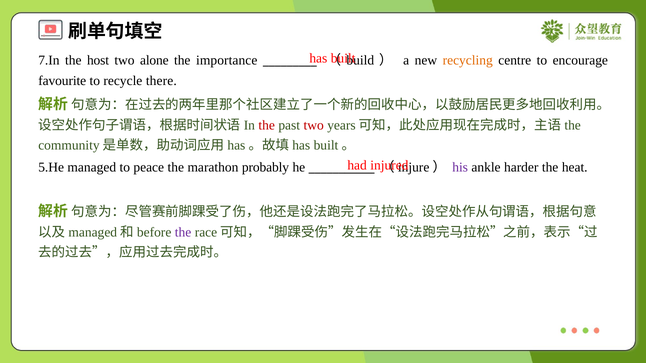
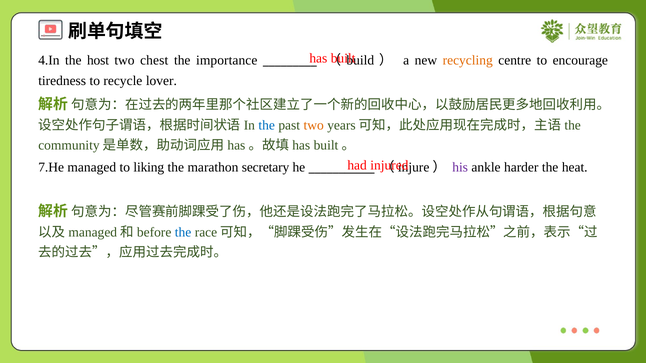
7.In: 7.In -> 4.In (49, 61)
alone: alone -> chest (154, 61)
favourite: favourite -> tiredness (62, 81)
there: there -> lover (161, 81)
the colour: red -> blue (267, 125)
two colour: red -> orange (314, 125)
5.He: 5.He -> 7.He (51, 168)
peace: peace -> liking (149, 168)
probably: probably -> secretary (266, 168)
the colour: purple -> blue (183, 232)
